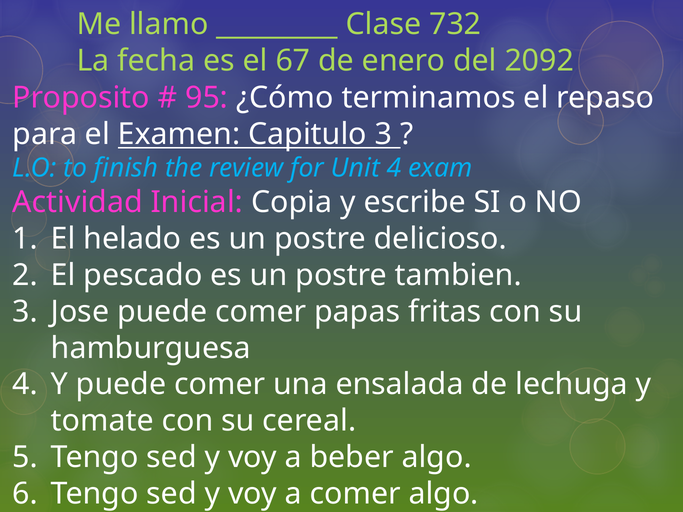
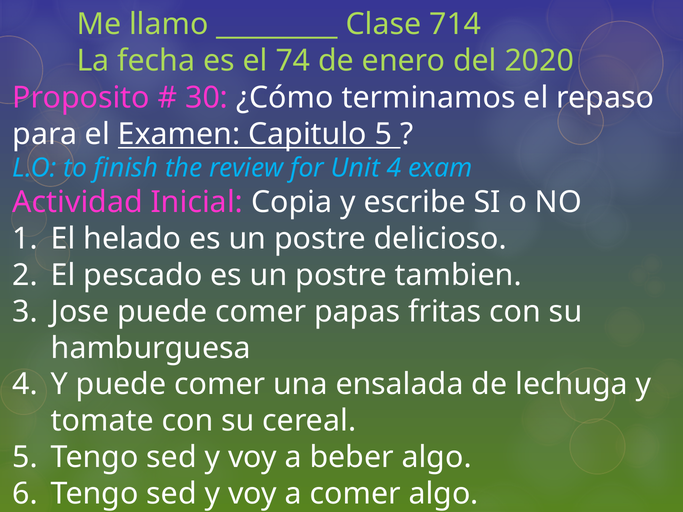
732: 732 -> 714 (455, 24)
67: 67 -> 74 (293, 61)
2092: 2092 -> 2020 (539, 61)
95: 95 -> 30 (207, 98)
Capitulo 3: 3 -> 5 (383, 134)
